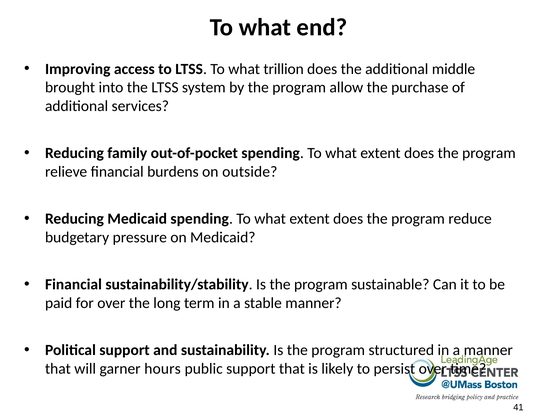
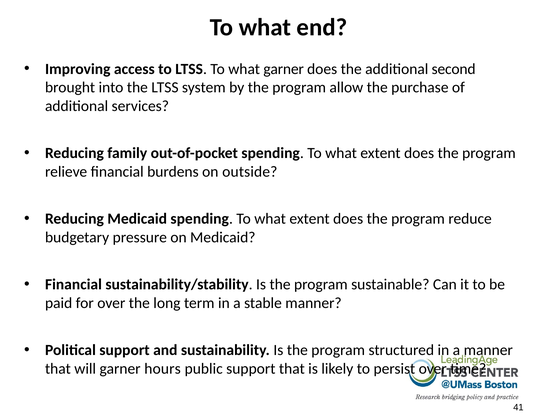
what trillion: trillion -> garner (284, 69)
middle: middle -> second (454, 69)
